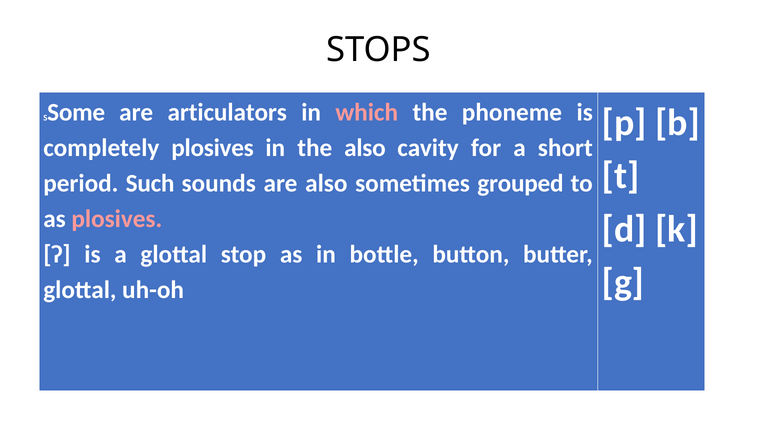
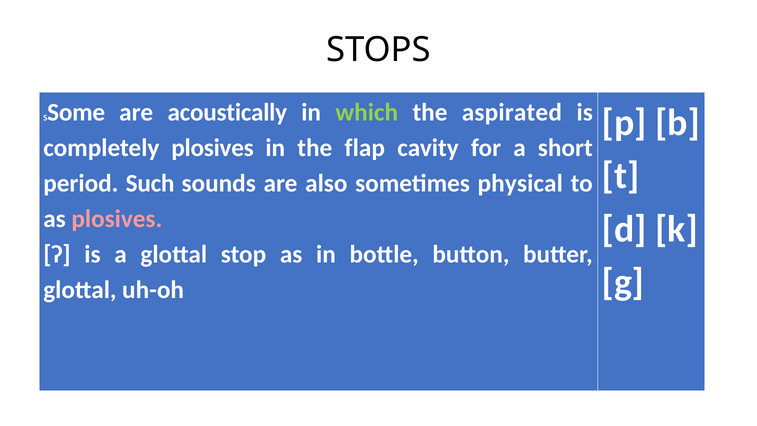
articulators: articulators -> acoustically (227, 113)
which colour: pink -> light green (367, 113)
phoneme: phoneme -> aspirated (512, 113)
the also: also -> flap (365, 148)
grouped: grouped -> physical (520, 183)
